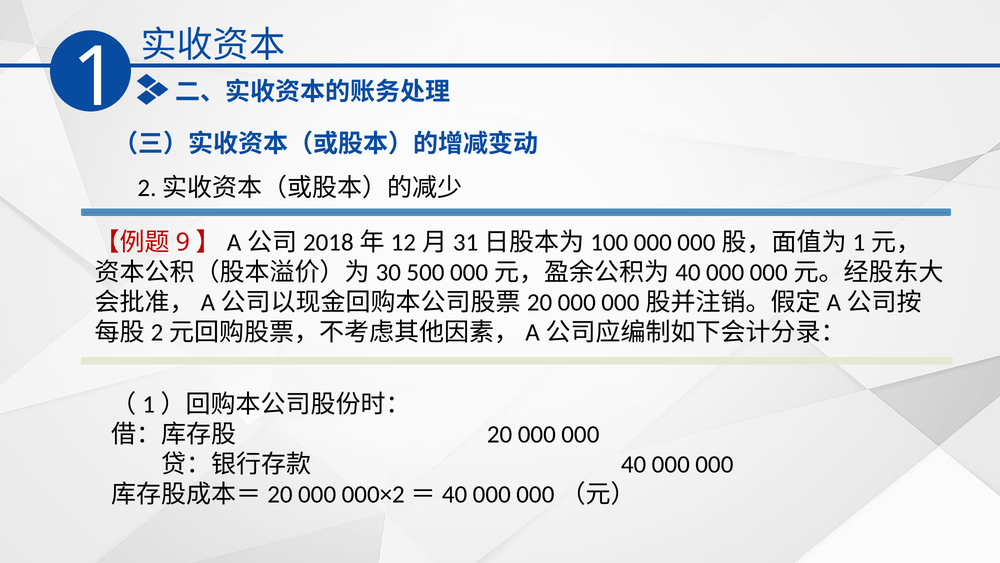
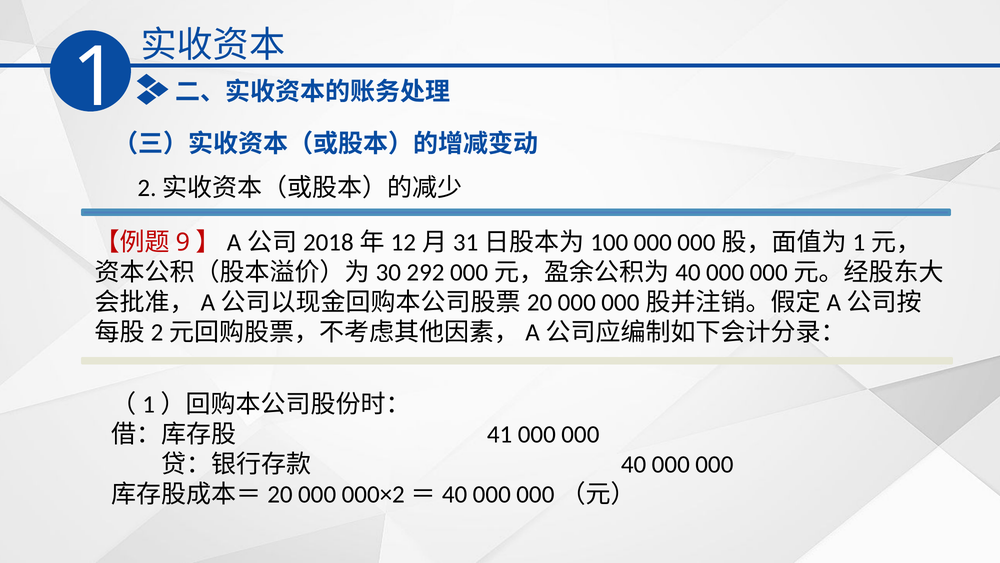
500: 500 -> 292 (425, 272)
20: 20 -> 41 (500, 434)
